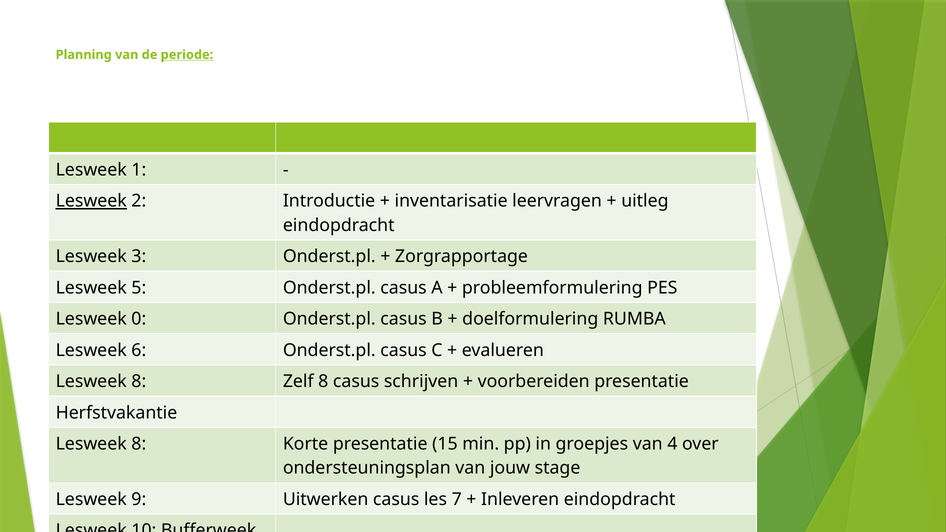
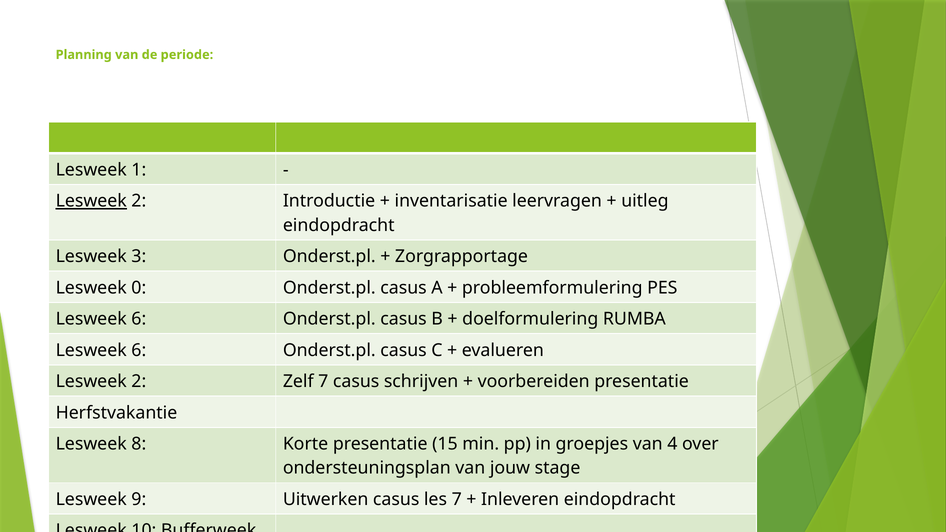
periode underline: present -> none (187, 55)
5: 5 -> 0 (139, 288)
0: 0 -> 6 (139, 319)
8: 8 -> 2 (139, 382)
Zelf 8: 8 -> 7 (323, 382)
